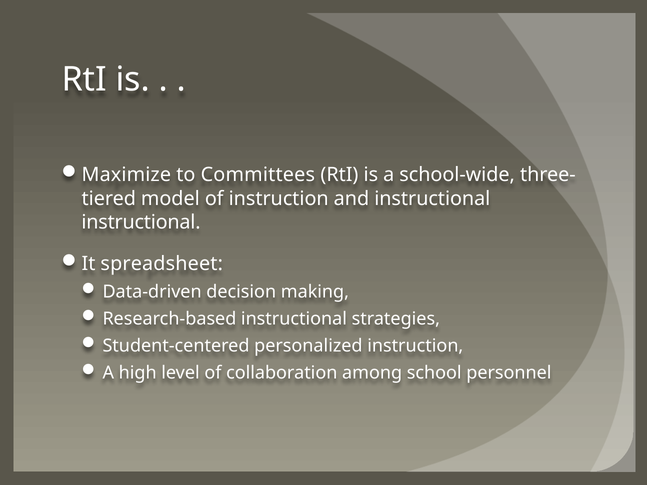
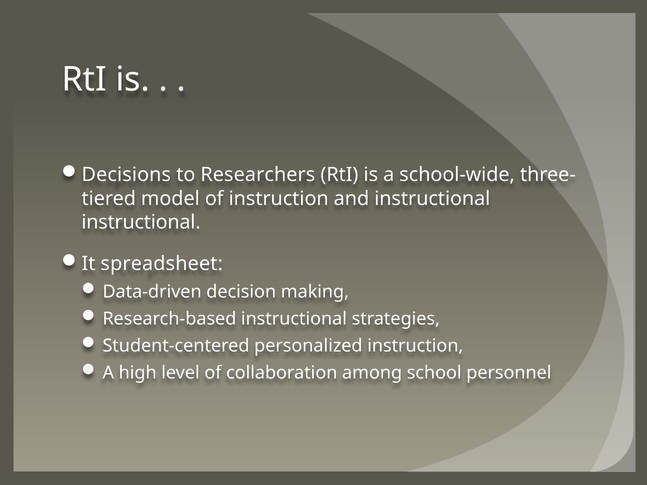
Maximize: Maximize -> Decisions (126, 175)
Committees: Committees -> Researchers (258, 175)
